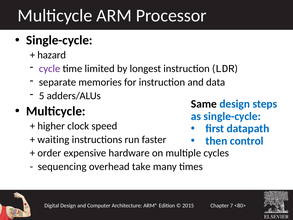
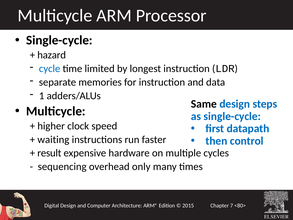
cycle colour: purple -> blue (50, 69)
5: 5 -> 1 (42, 96)
order: order -> result (49, 153)
take: take -> only (141, 166)
